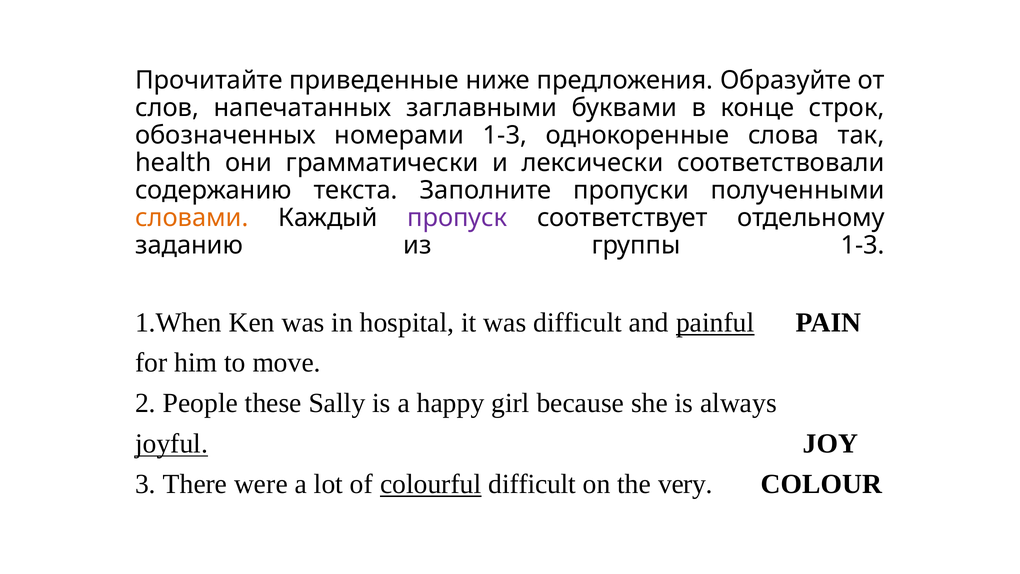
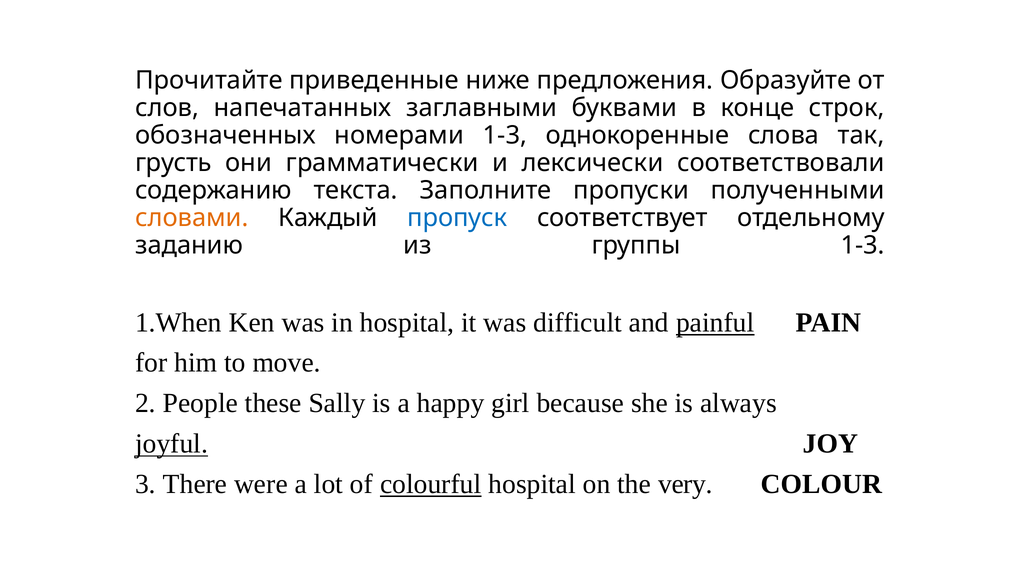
health: health -> грусть (173, 163)
пропуск colour: purple -> blue (457, 218)
colourful difficult: difficult -> hospital (532, 484)
